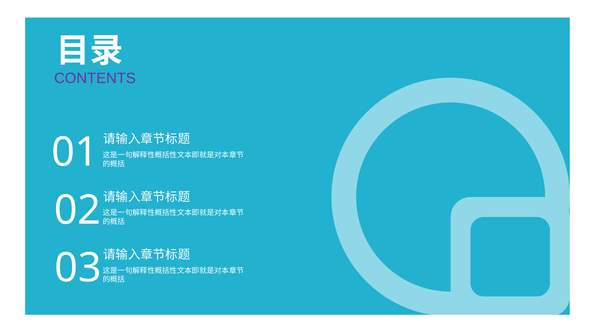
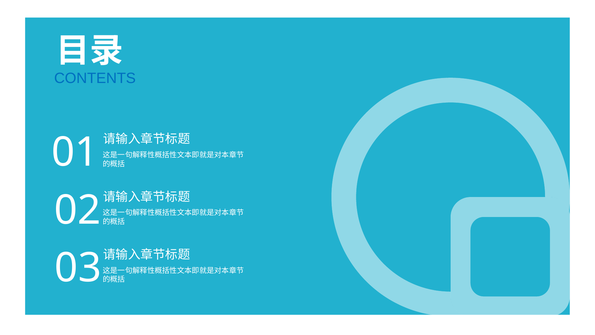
CONTENTS colour: purple -> blue (95, 78)
